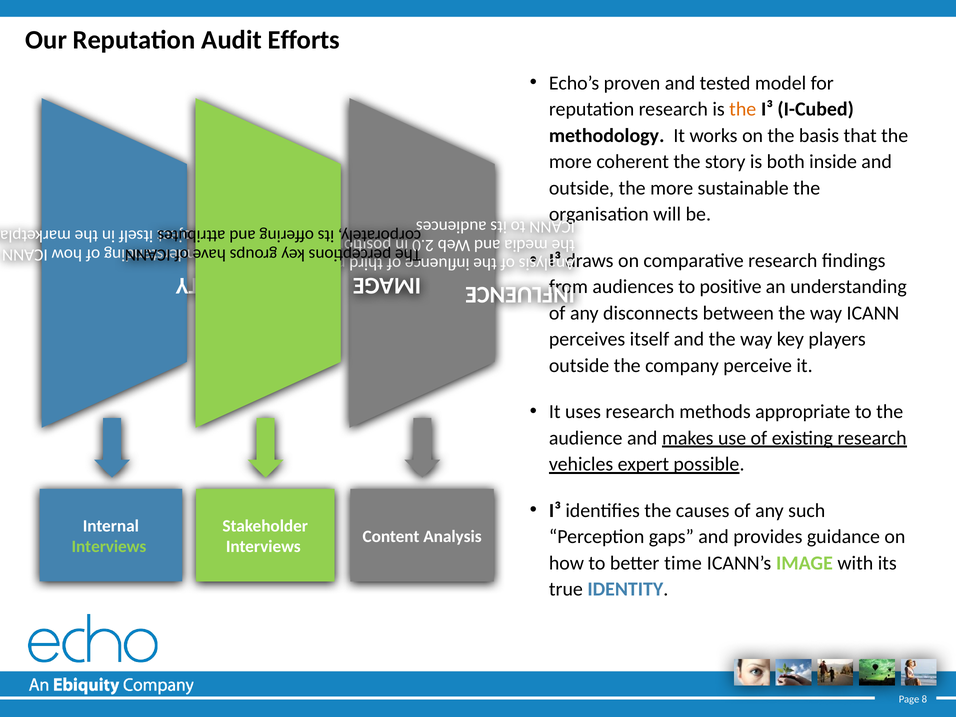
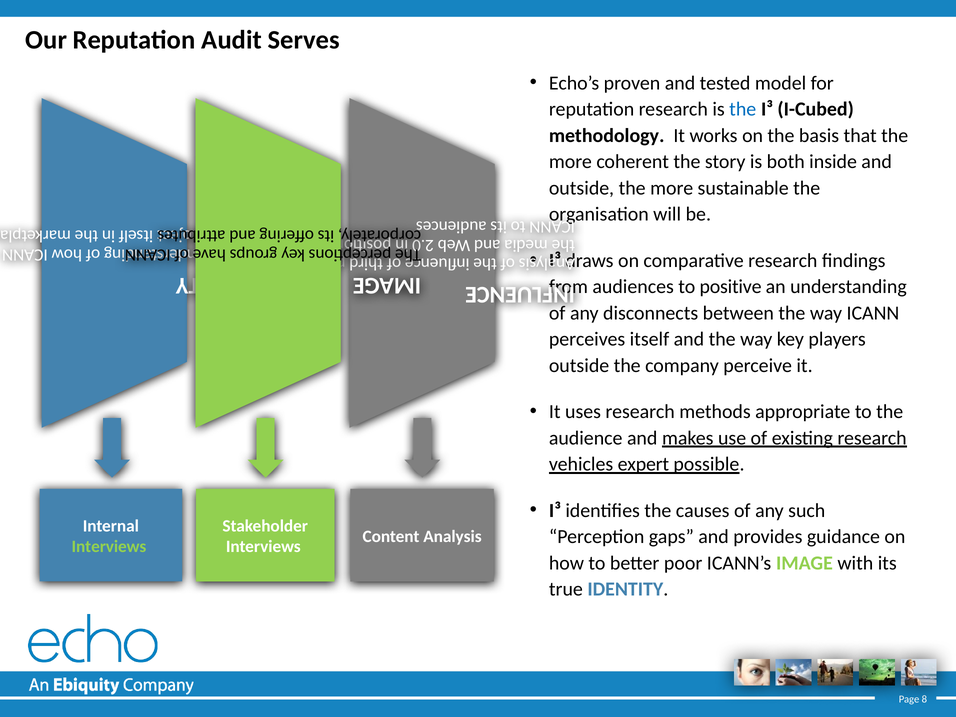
Efforts: Efforts -> Serves (304, 40)
the colour: orange -> blue (743, 109)
time: time -> poor (683, 563)
